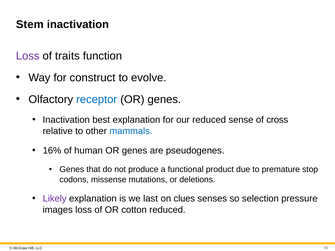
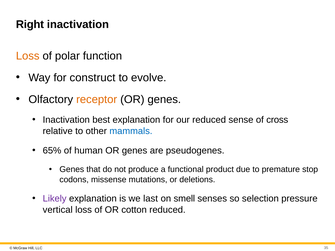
Stem: Stem -> Right (30, 24)
Loss colour: purple -> orange (28, 56)
traits: traits -> polar (67, 56)
receptor colour: blue -> orange (97, 99)
16%: 16% -> 65% (52, 151)
clues: clues -> smell (184, 199)
images: images -> vertical (58, 210)
